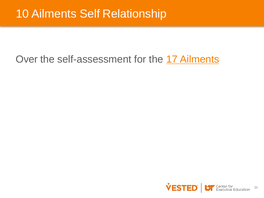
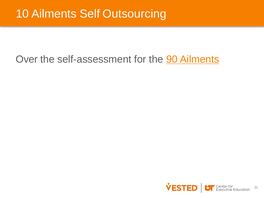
Relationship: Relationship -> Outsourcing (135, 14)
17: 17 -> 90 (172, 59)
